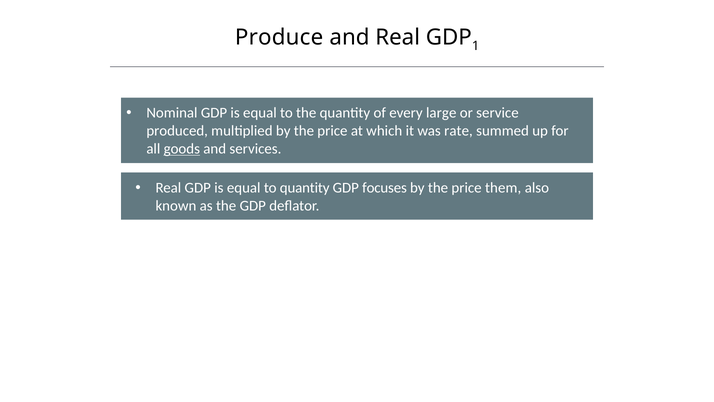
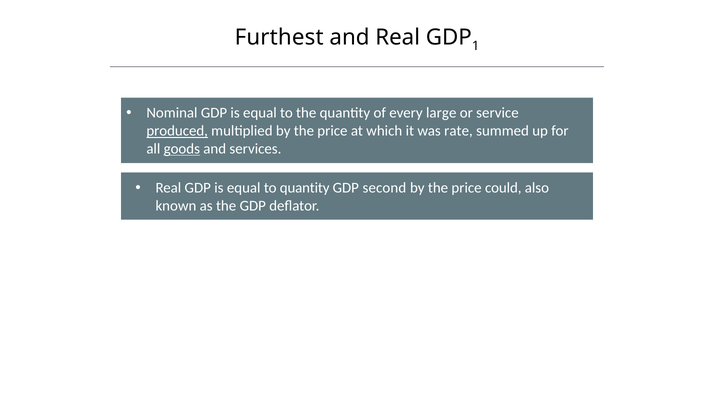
Produce: Produce -> Furthest (279, 37)
produced underline: none -> present (177, 131)
focuses: focuses -> second (384, 188)
them: them -> could (503, 188)
